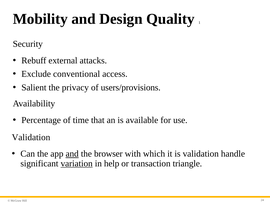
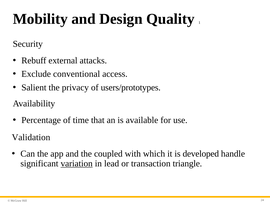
users/provisions: users/provisions -> users/prototypes (131, 87)
and underline: present -> none (72, 153)
browser: browser -> coupled (108, 153)
is validation: validation -> developed (201, 153)
help: help -> lead (112, 163)
